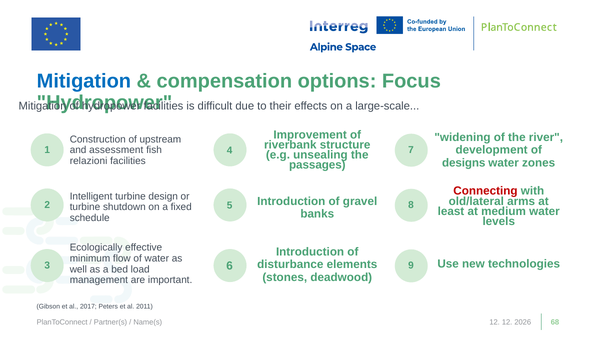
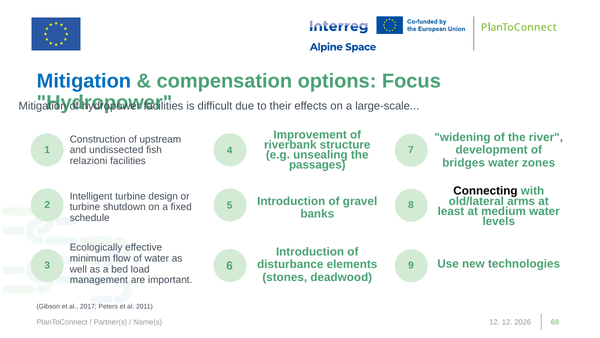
assessment: assessment -> undissected (116, 150)
designs: designs -> bridges (464, 162)
Connecting colour: red -> black (485, 191)
